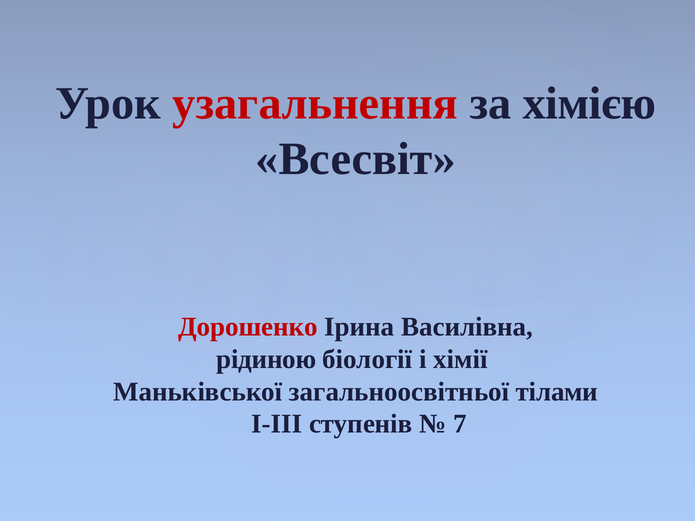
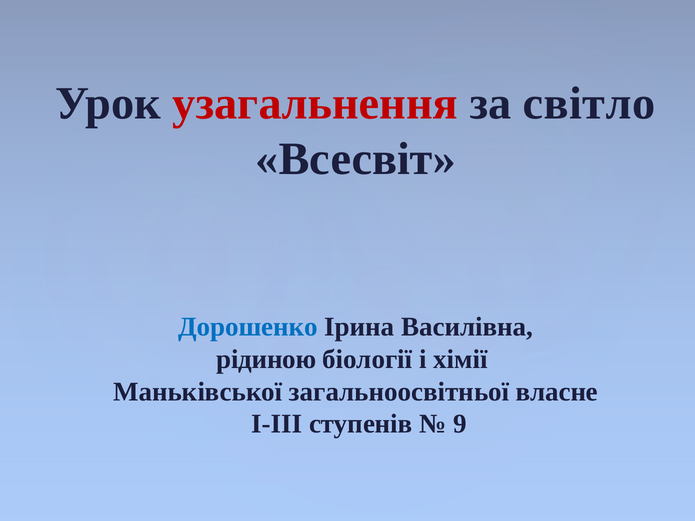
хімією: хімією -> світло (589, 103)
Дорошенко colour: red -> blue (248, 327)
тілами: тілами -> власне (557, 392)
7: 7 -> 9 (460, 424)
